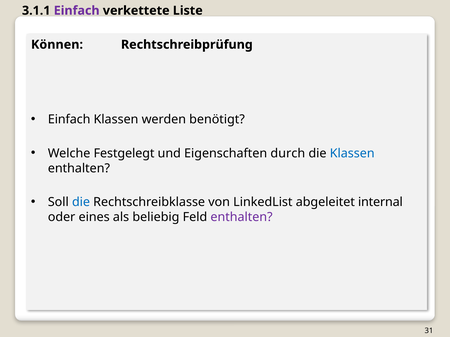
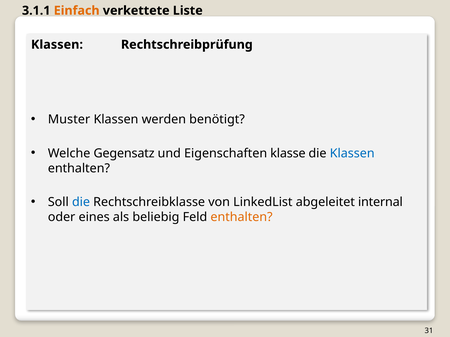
Einfach colour: purple -> orange (77, 11)
Können: Können -> Klassen (57, 45)
Einfach: Einfach -> Muster (69, 120)
Festgelegt: Festgelegt -> Gegensatz (124, 153)
durch: durch -> klasse (288, 153)
enthalten colour: purple -> orange (242, 217)
